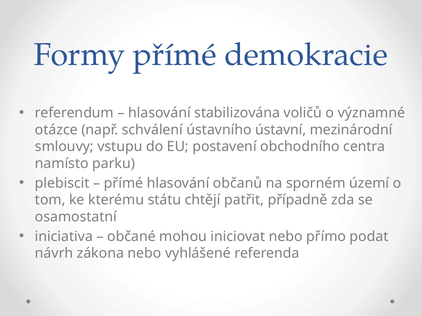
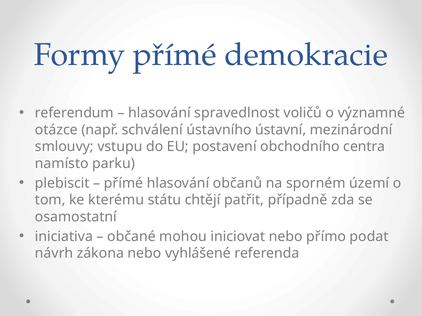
stabilizována: stabilizována -> spravedlnost (237, 113)
